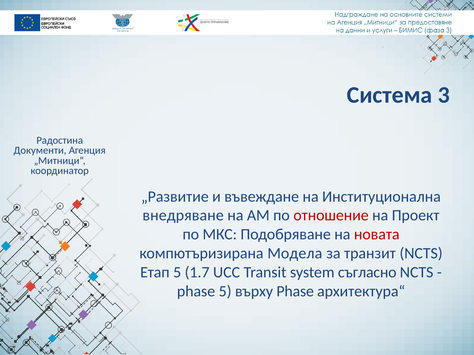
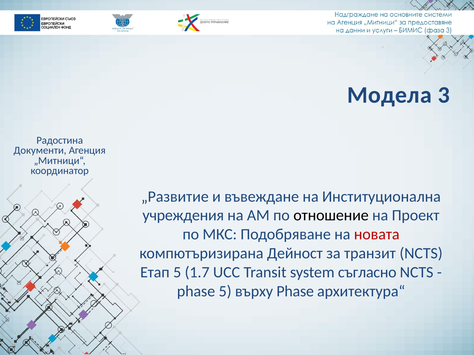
Система: Система -> Модела (389, 95)
внедряване: внедряване -> учреждения (183, 216)
отношение colour: red -> black (331, 216)
Модела: Модела -> Дейност (295, 254)
